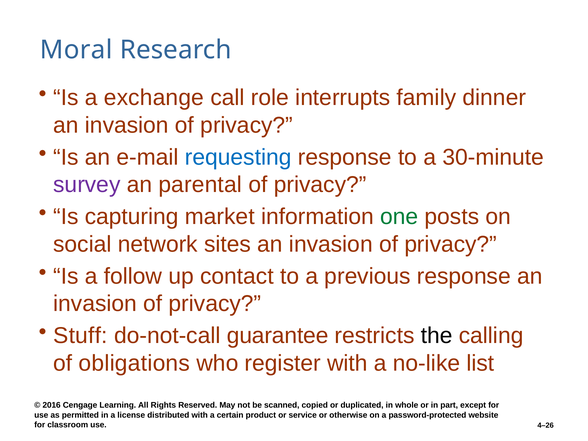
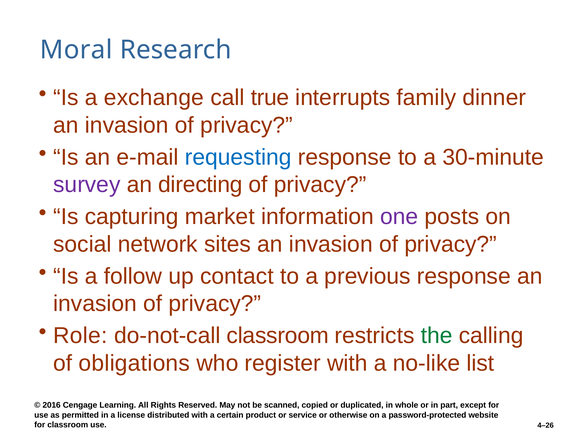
role: role -> true (270, 98)
parental: parental -> directing (200, 185)
one colour: green -> purple (399, 217)
Stuff: Stuff -> Role (80, 336)
do-not-call guarantee: guarantee -> classroom (278, 336)
the colour: black -> green (437, 336)
